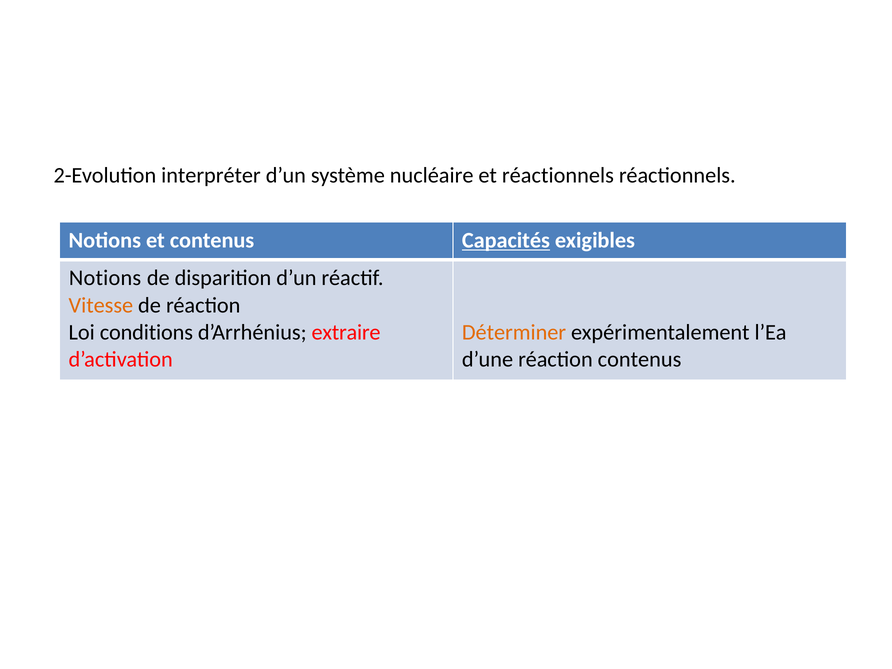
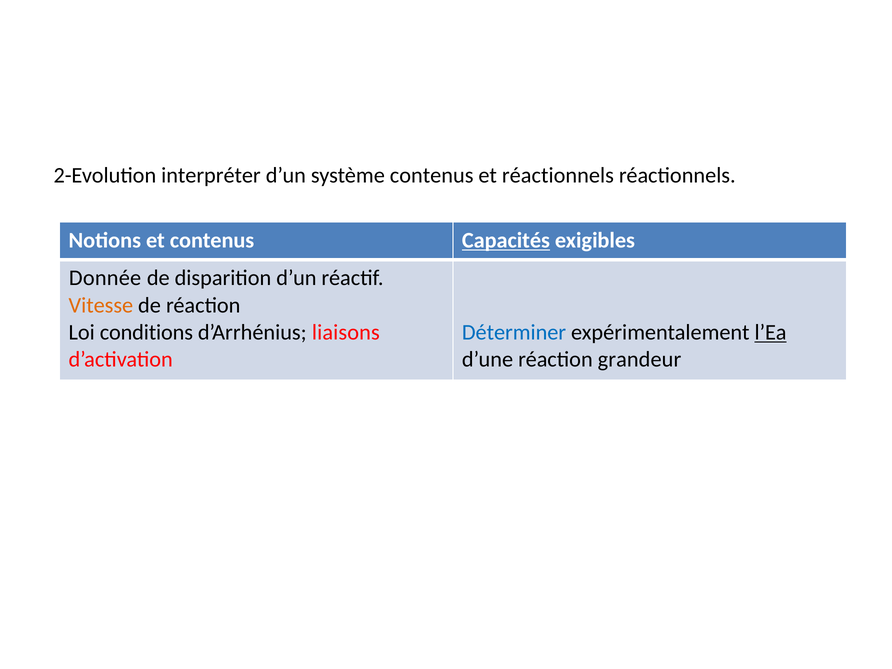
système nucléaire: nucléaire -> contenus (432, 176)
Notions: Notions -> Donnée (105, 278)
extraire: extraire -> liaisons (346, 332)
Déterminer colour: orange -> blue (514, 332)
l’Ea underline: none -> present (771, 332)
réaction contenus: contenus -> grandeur (640, 360)
